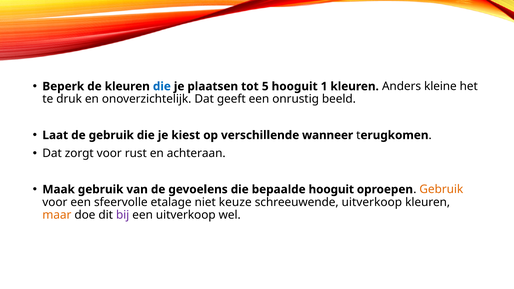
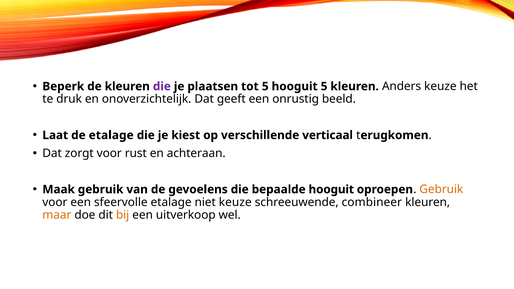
die colour: blue -> purple (162, 86)
hooguit 1: 1 -> 5 (324, 86)
Anders kleine: kleine -> keuze (440, 86)
de gebruik: gebruik -> etalage (111, 135)
wanneer: wanneer -> verticaal (328, 135)
schreeuwende uitverkoop: uitverkoop -> combineer (372, 202)
bij colour: purple -> orange (123, 215)
